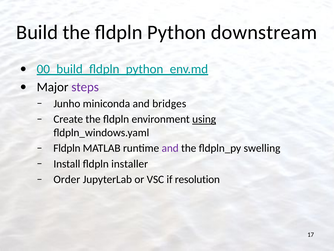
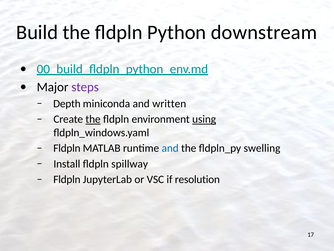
Junho: Junho -> Depth (67, 103)
bridges: bridges -> written (169, 103)
the underline: none -> present (93, 119)
and colour: purple -> blue (170, 148)
installer: installer -> spillway (130, 164)
Order: Order -> Fldpln (67, 179)
